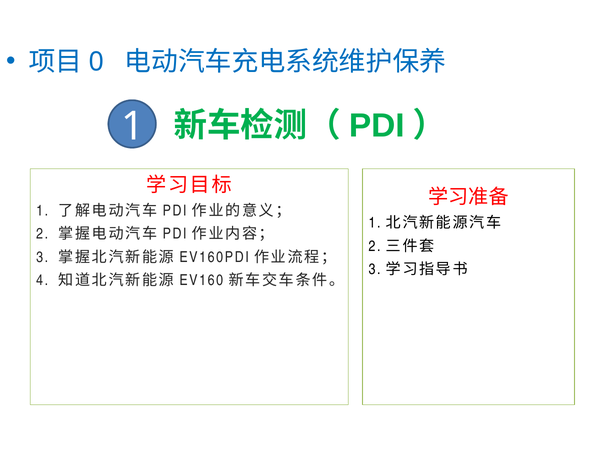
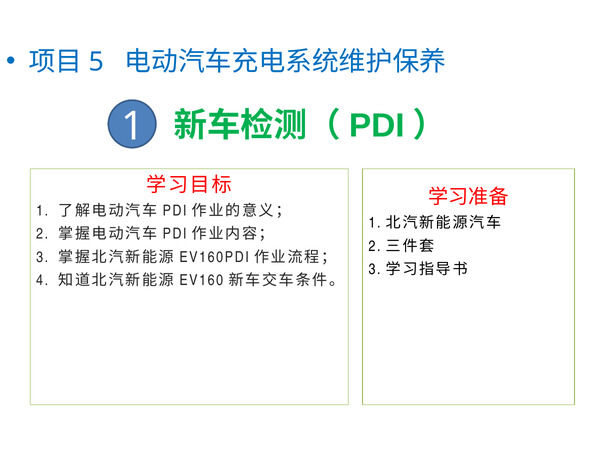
0: 0 -> 5 (96, 62)
